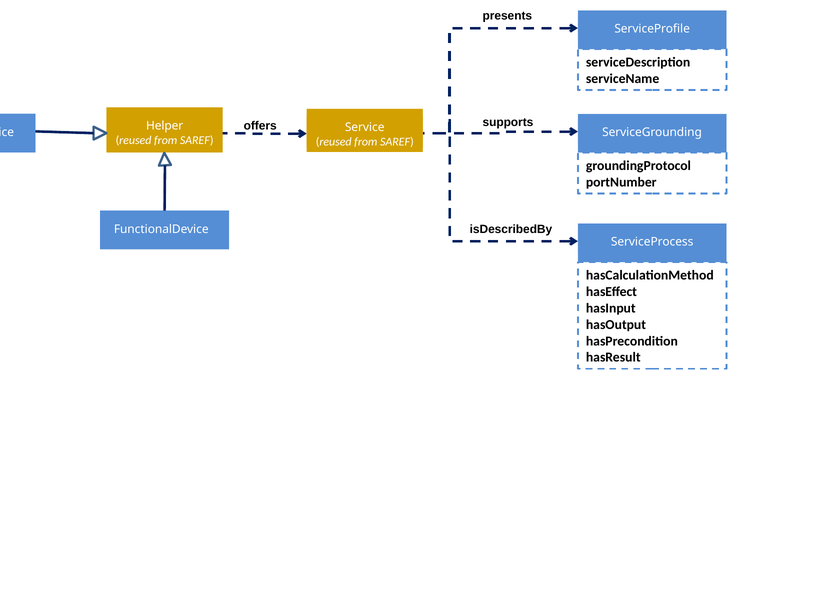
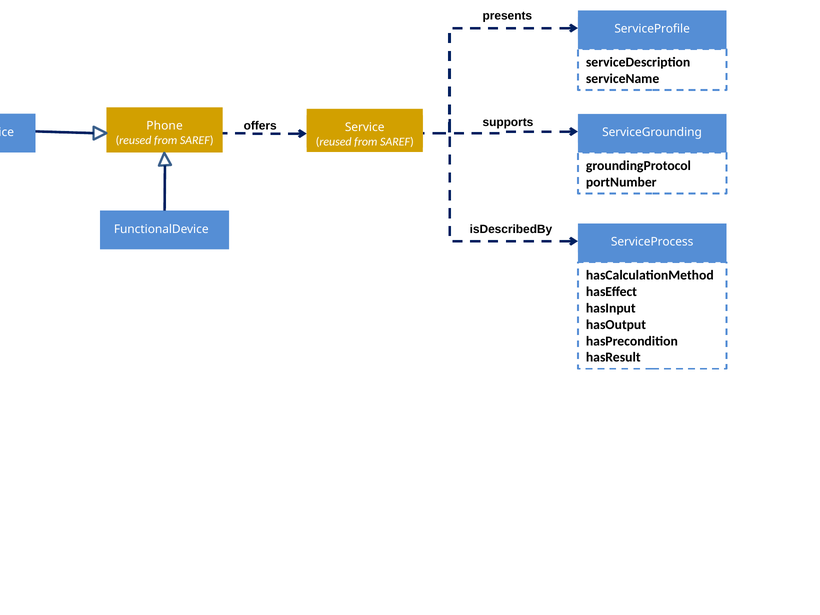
Helper: Helper -> Phone (165, 126)
